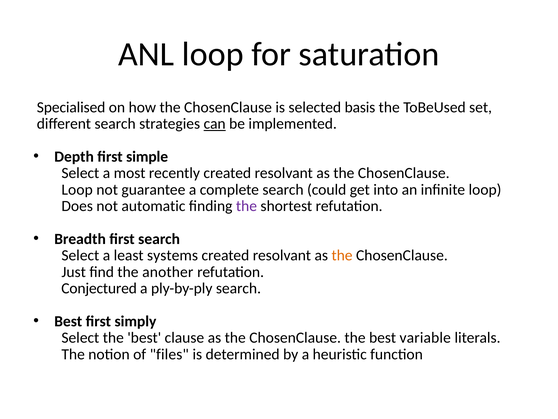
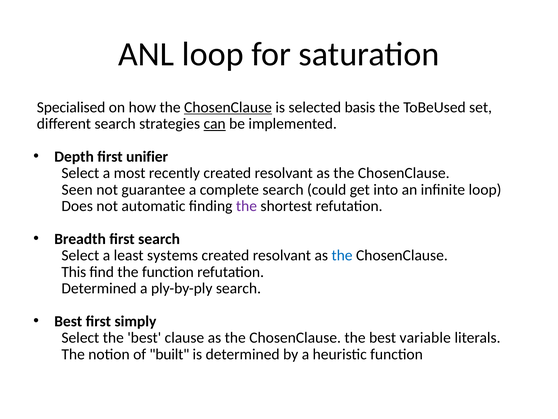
ChosenClause underline: none -> present (228, 107)
simple: simple -> unifier (147, 157)
Loop: Loop -> Seen (77, 189)
the colour: orange -> blue (342, 255)
Just: Just -> This (74, 272)
the another: another -> function (168, 272)
Conjectured: Conjectured -> Determined (99, 288)
files: files -> built (169, 354)
